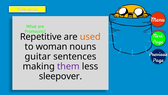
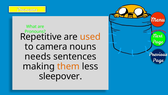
woman: woman -> camera (52, 46)
guitar: guitar -> needs (38, 56)
them colour: purple -> orange (68, 66)
